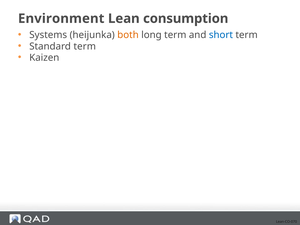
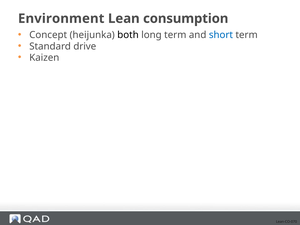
Systems: Systems -> Concept (48, 35)
both colour: orange -> black (128, 35)
Standard term: term -> drive (85, 46)
